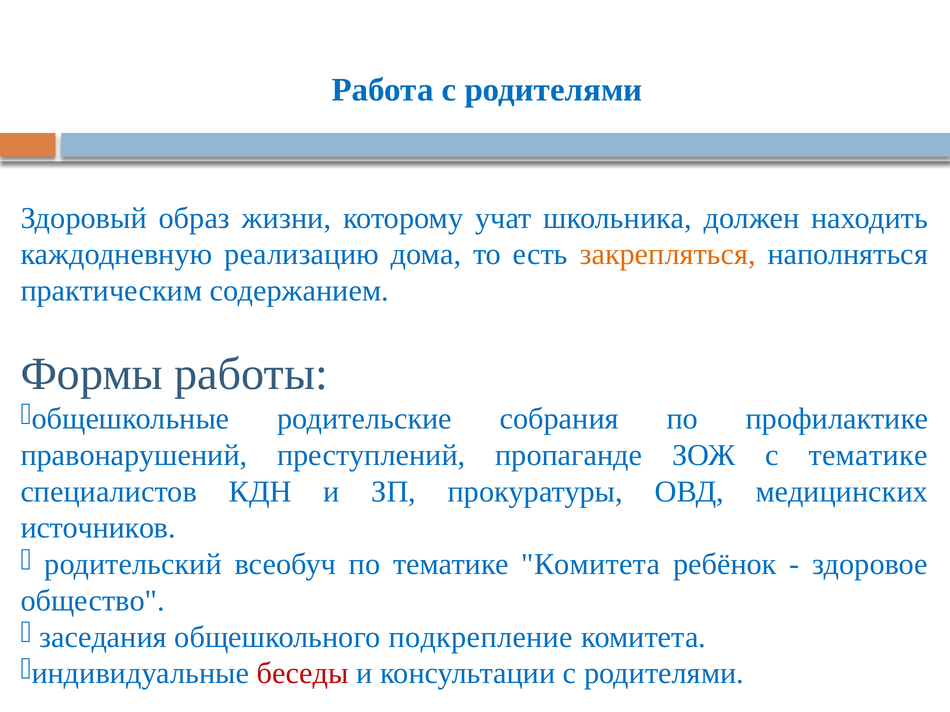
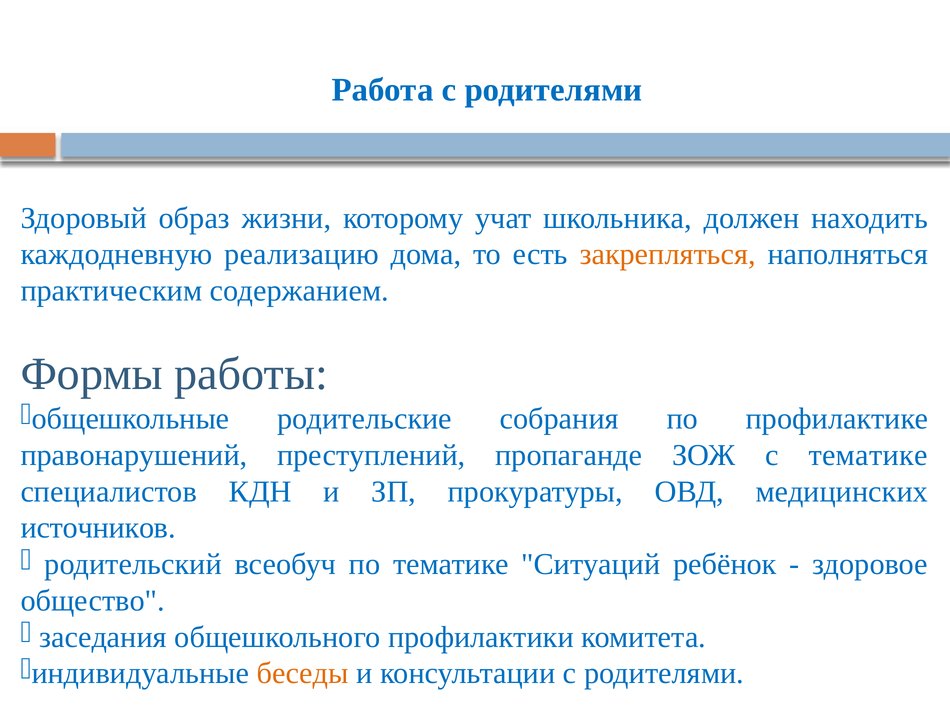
тематике Комитета: Комитета -> Ситуаций (591, 565)
подкрепление: подкрепление -> профилактики (481, 638)
беседы colour: red -> orange (303, 674)
